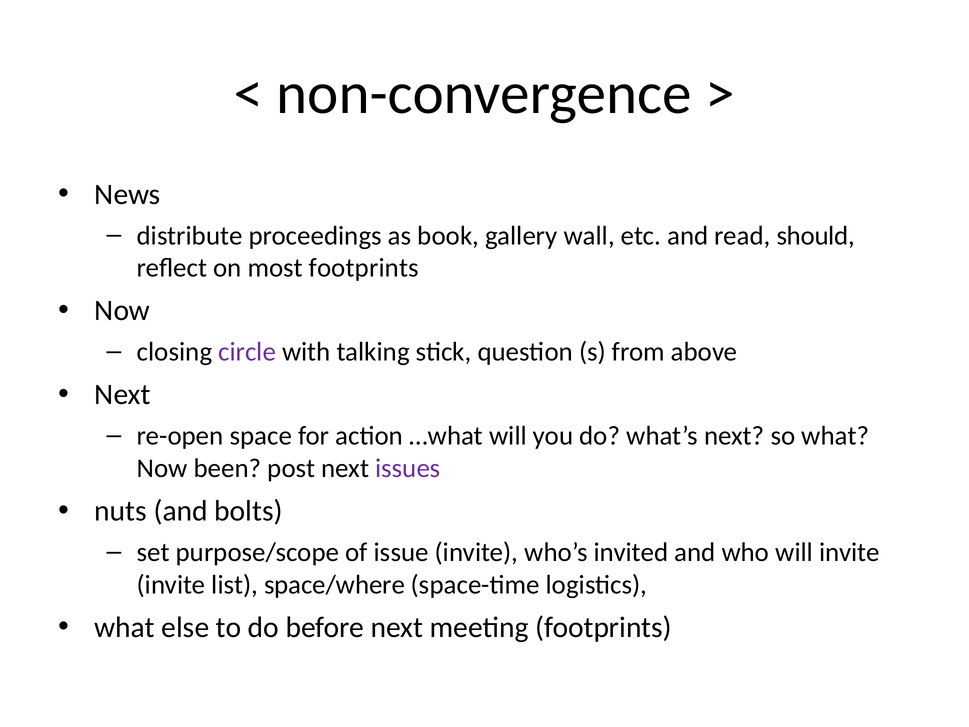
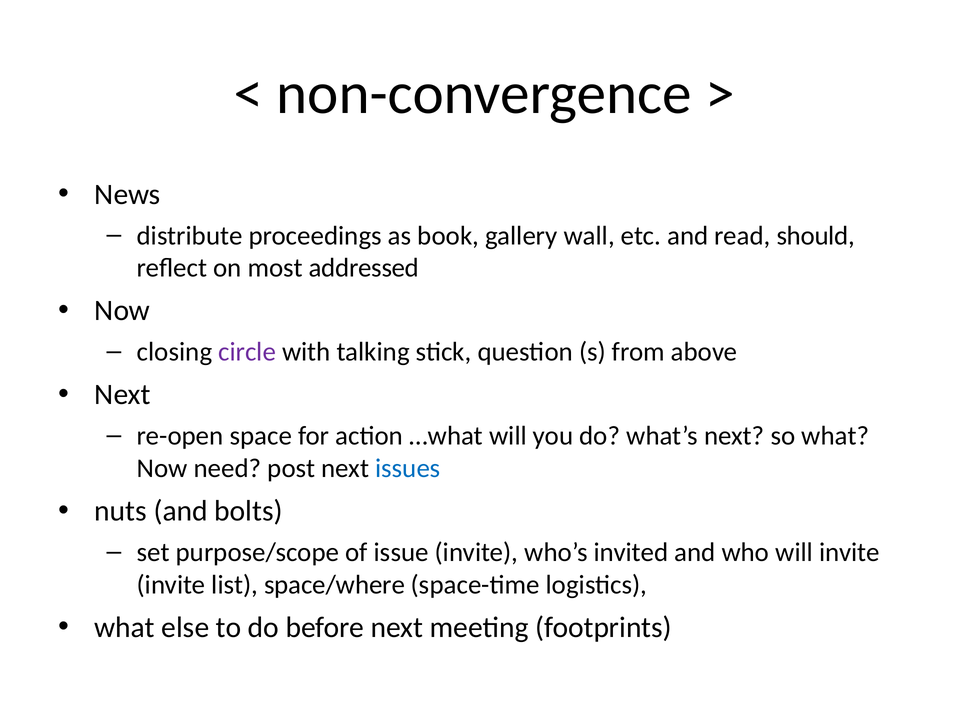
most footprints: footprints -> addressed (364, 268)
been: been -> need (227, 468)
issues colour: purple -> blue (408, 468)
